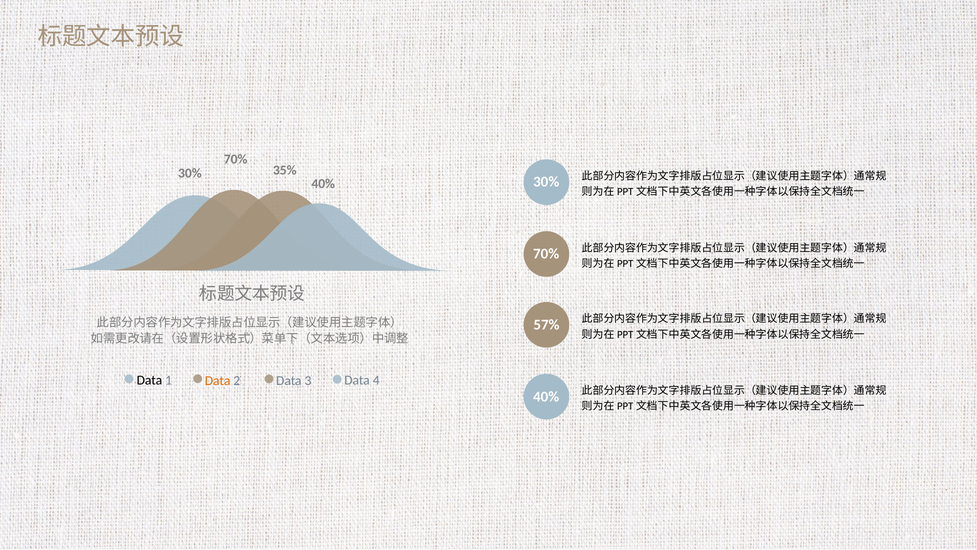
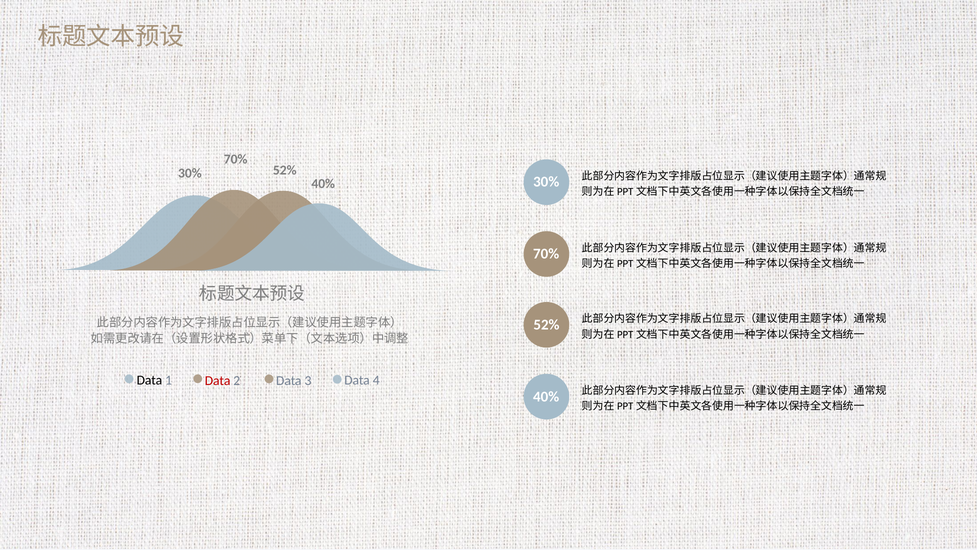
35%: 35% -> 52% (285, 170)
57%: 57% -> 52% (546, 325)
Data colour: orange -> red (218, 380)
